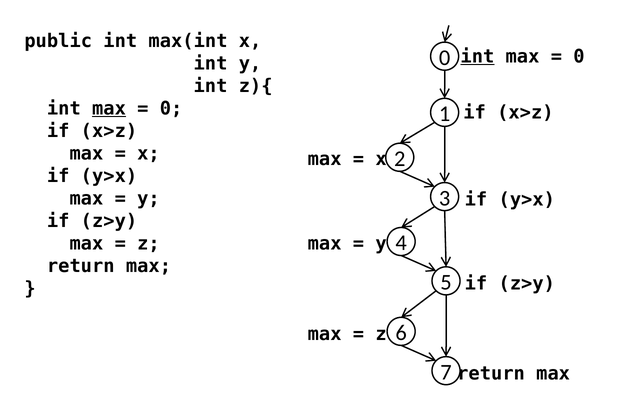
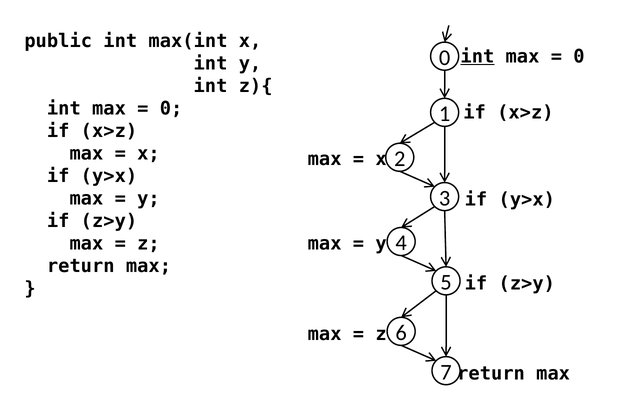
max underline: present -> none (109, 109)
